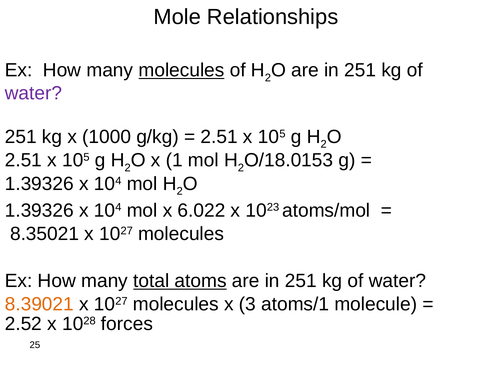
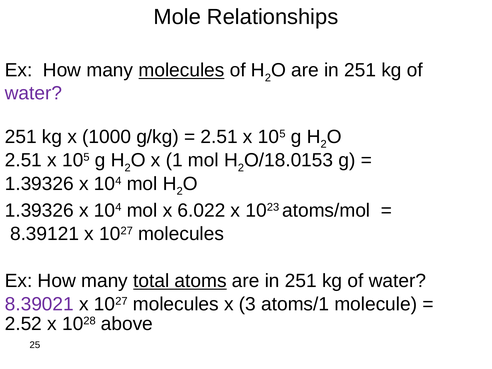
8.35021: 8.35021 -> 8.39121 (45, 234)
8.39021 colour: orange -> purple (39, 304)
forces: forces -> above (127, 324)
